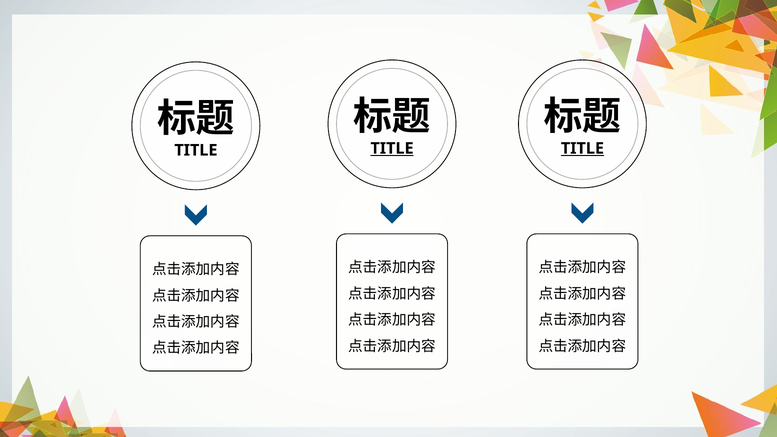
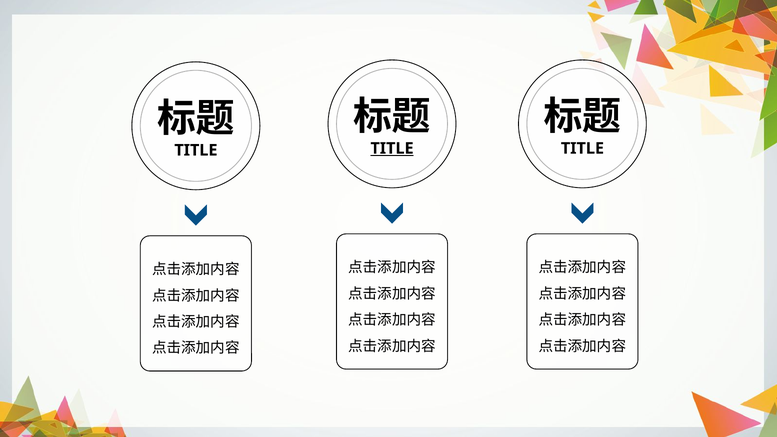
TITLE underline: present -> none (582, 148)
